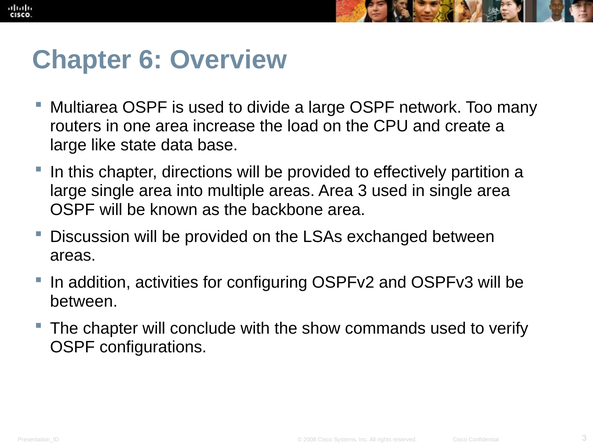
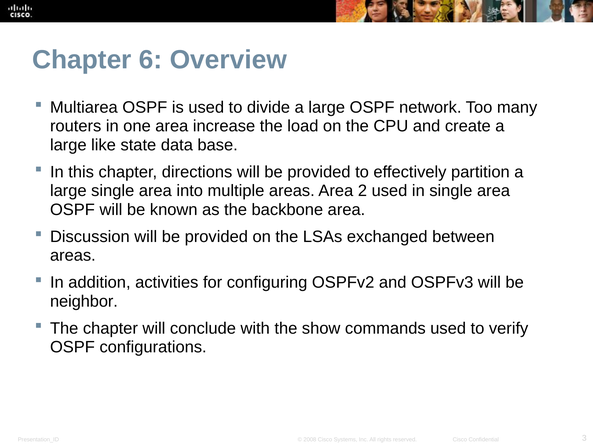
Area 3: 3 -> 2 (362, 191)
between: between -> neighbor (84, 301)
